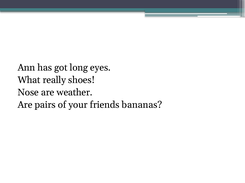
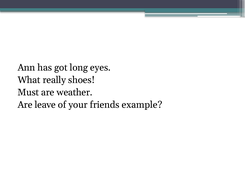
Nose: Nose -> Must (28, 93)
pairs: pairs -> leave (45, 105)
bananas: bananas -> example (142, 105)
